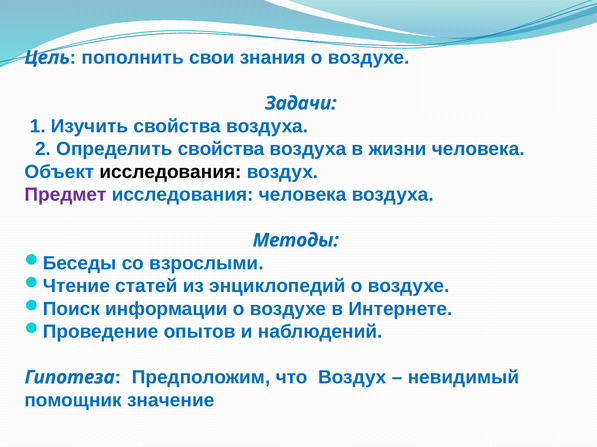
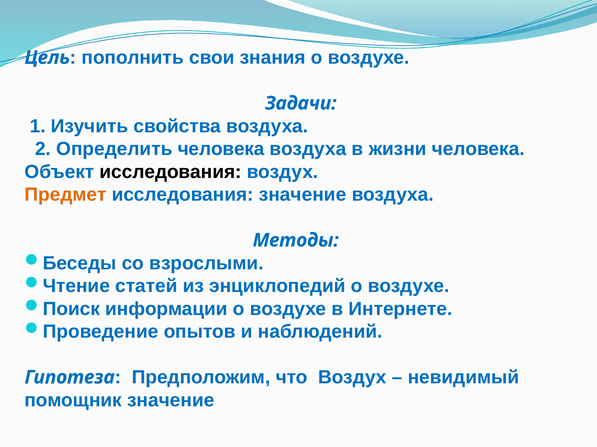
Определить свойства: свойства -> человека (221, 149)
Предмет colour: purple -> orange (65, 195)
исследования человека: человека -> значение (303, 195)
